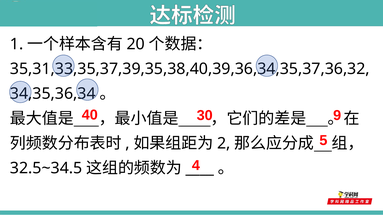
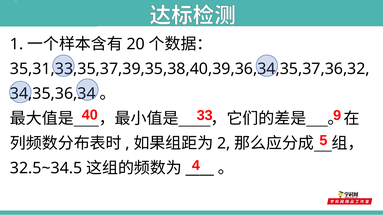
30: 30 -> 33 (205, 116)
